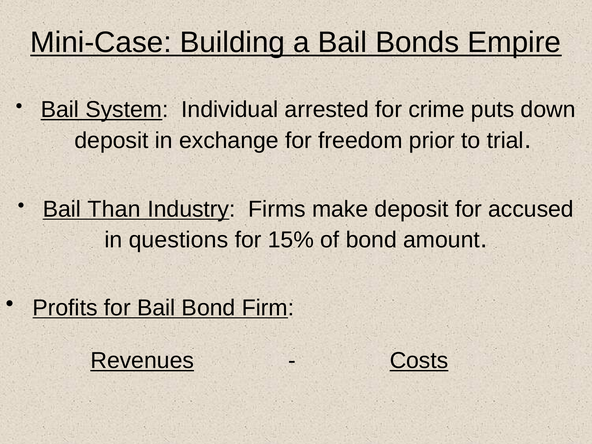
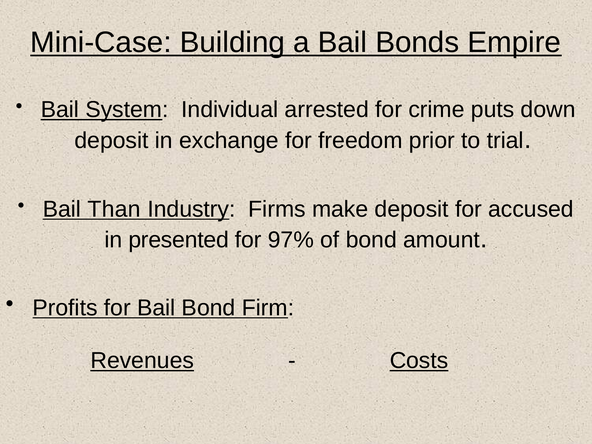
questions: questions -> presented (179, 240)
15%: 15% -> 97% (291, 240)
